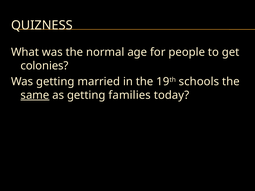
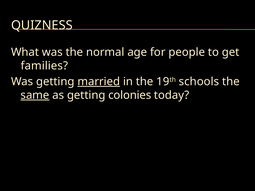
colonies: colonies -> families (44, 66)
married underline: none -> present (99, 82)
families: families -> colonies (130, 95)
